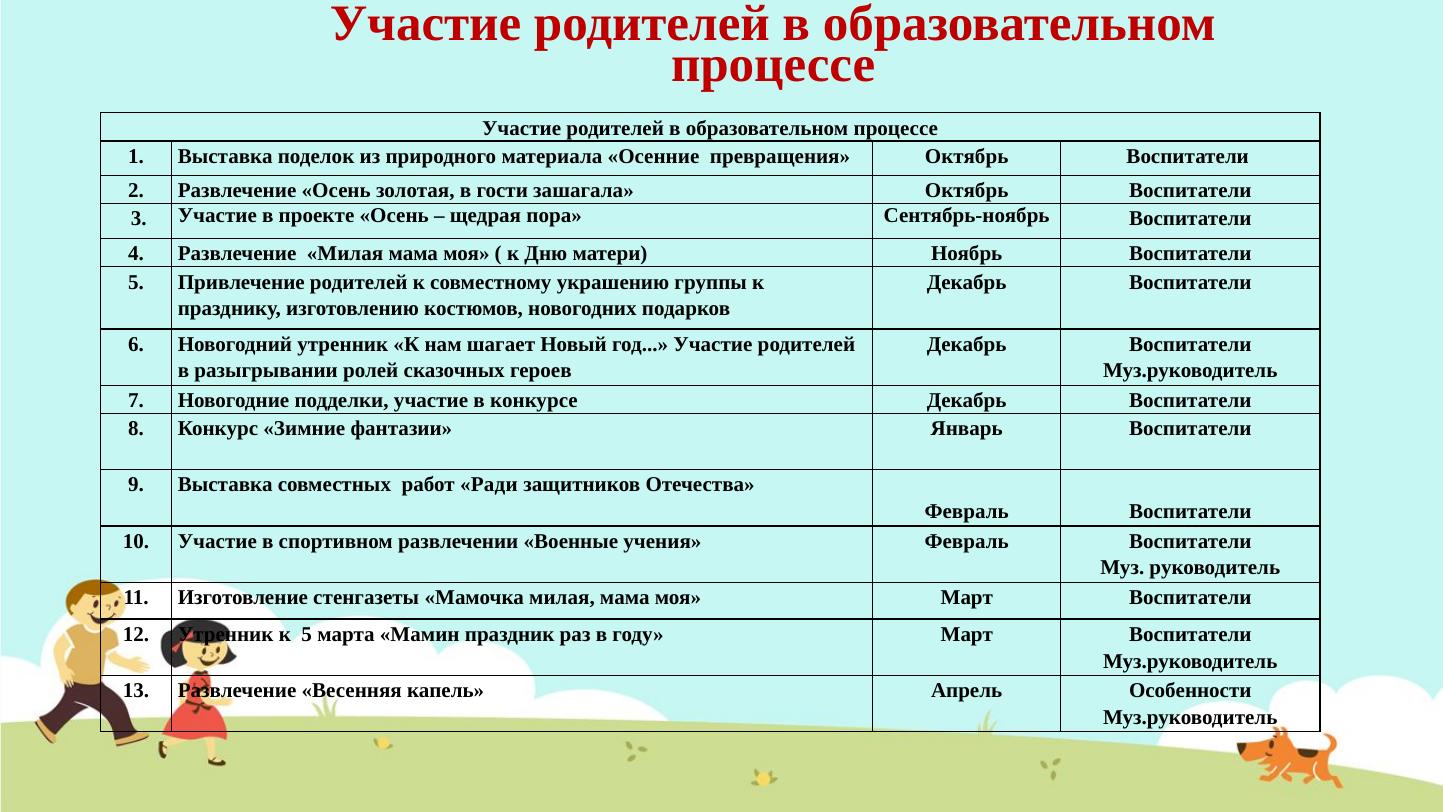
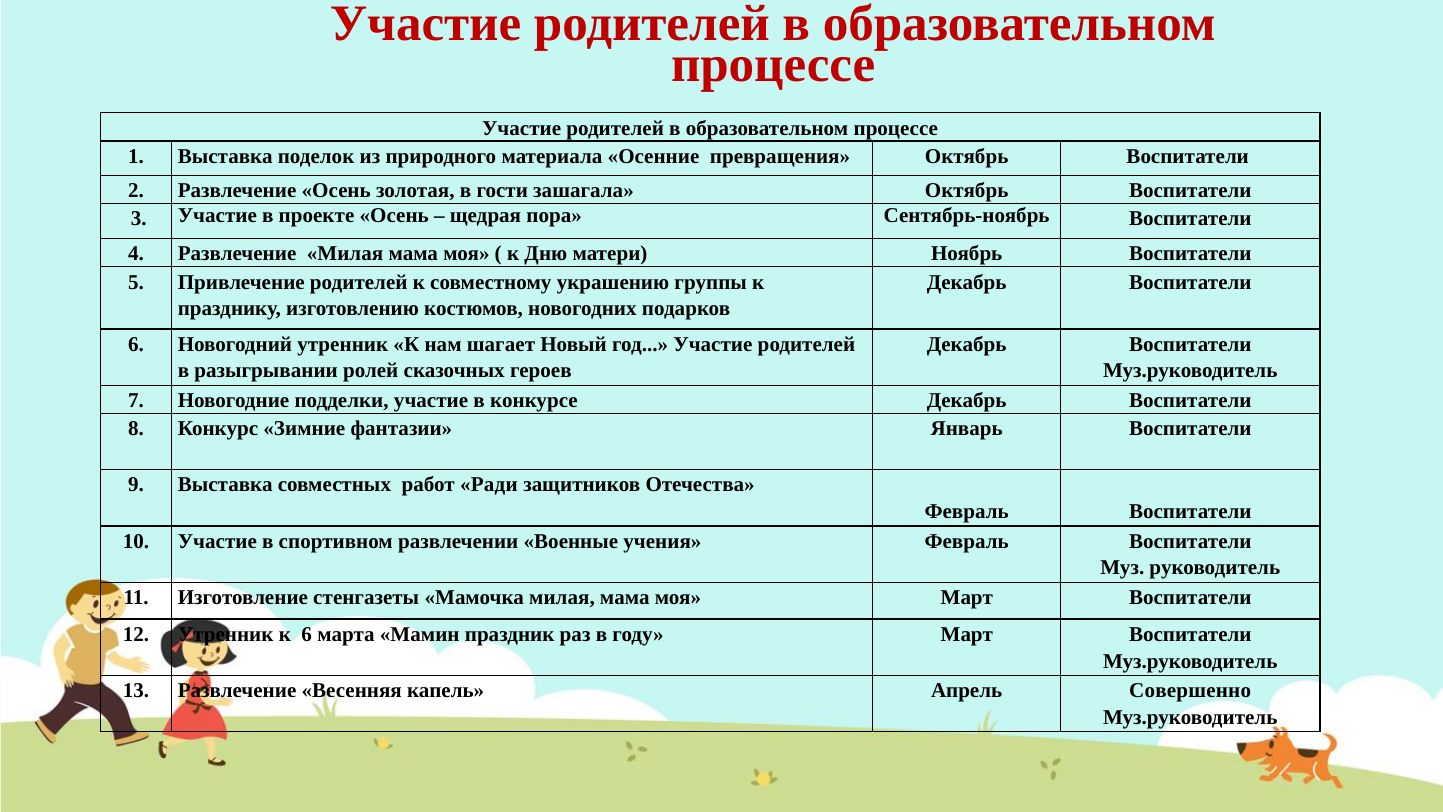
к 5: 5 -> 6 (307, 634)
Особенности: Особенности -> Совершенно (1190, 690)
